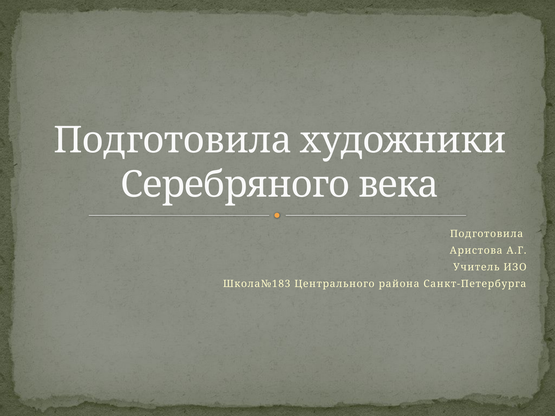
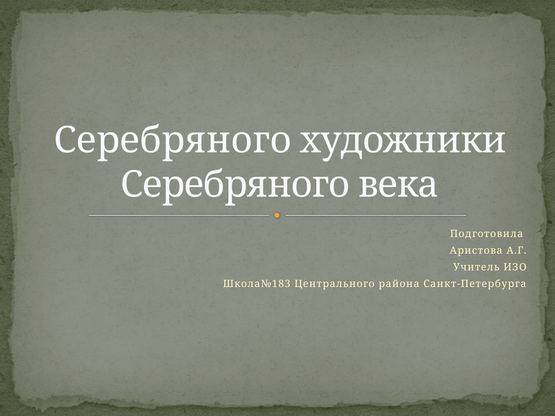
Подготовила: Подготовила -> Серебряного (173, 141)
